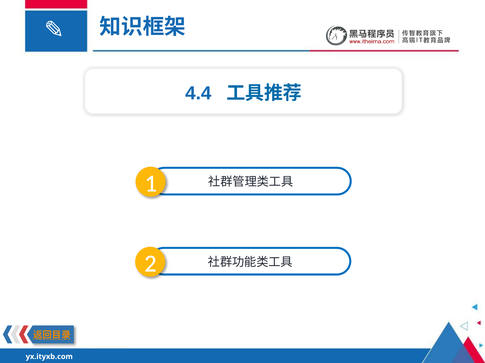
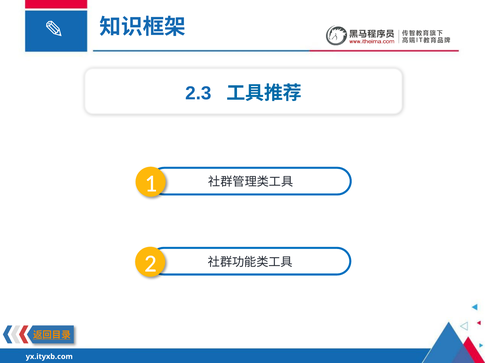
4.4: 4.4 -> 2.3 (198, 93)
